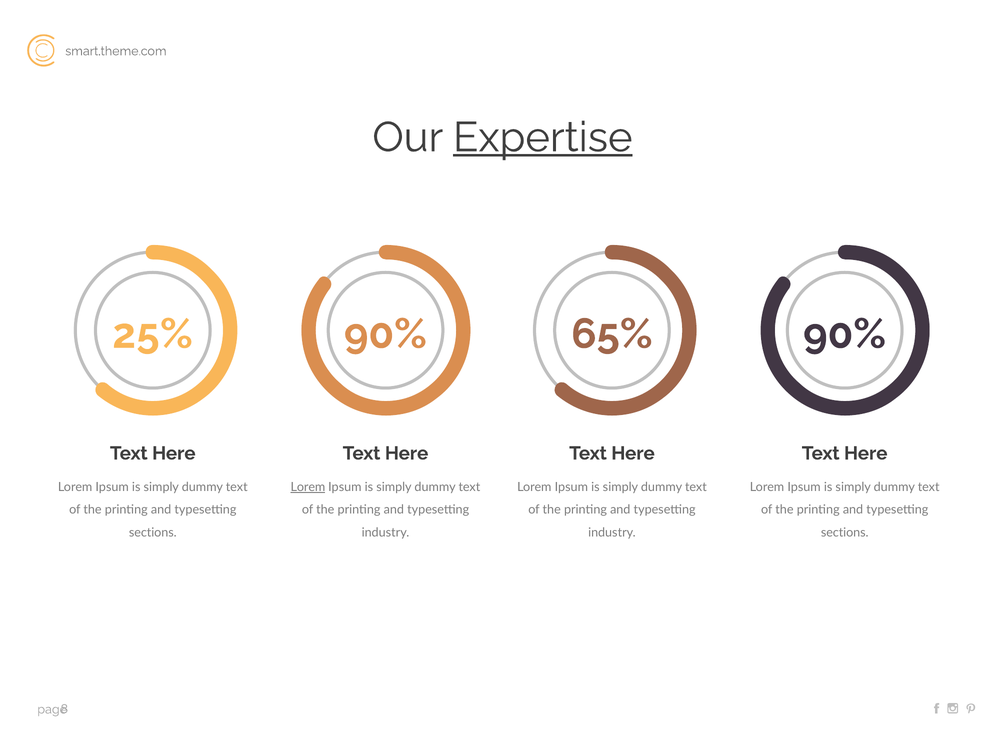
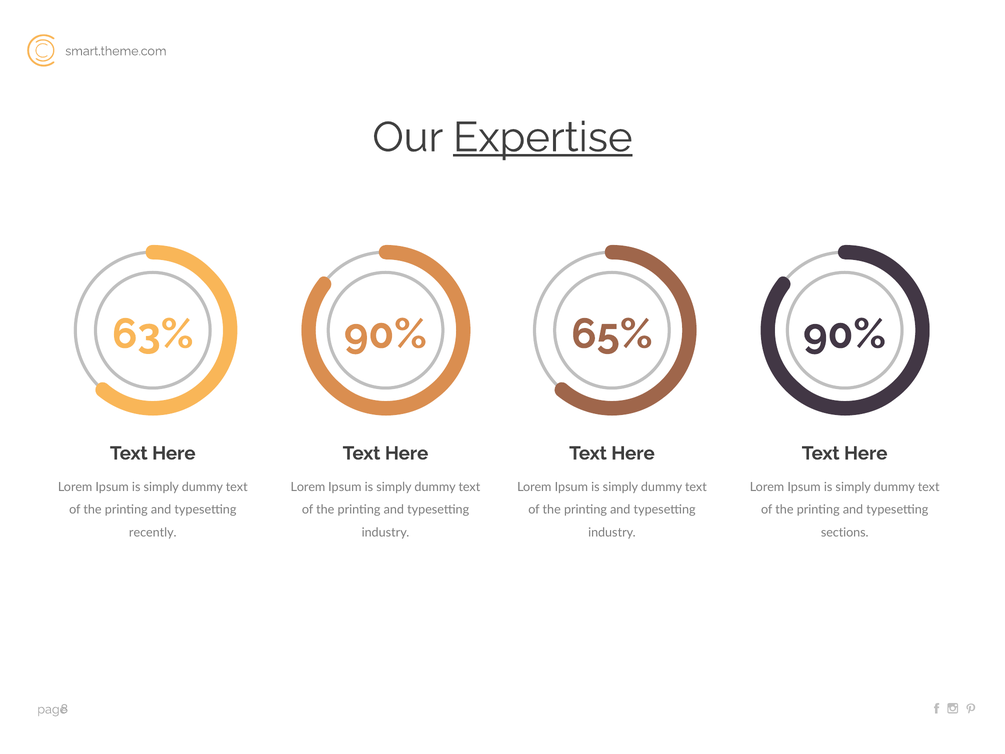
25%: 25% -> 63% (153, 334)
Lorem underline: present -> none (308, 487)
sections: sections -> recently (153, 532)
